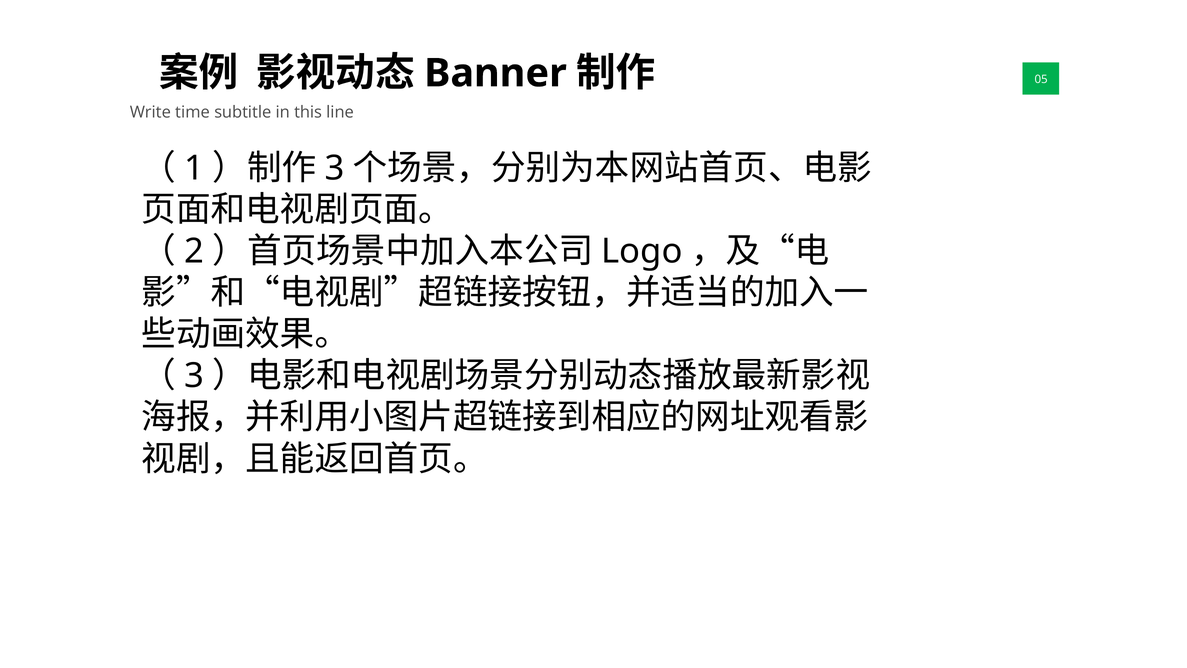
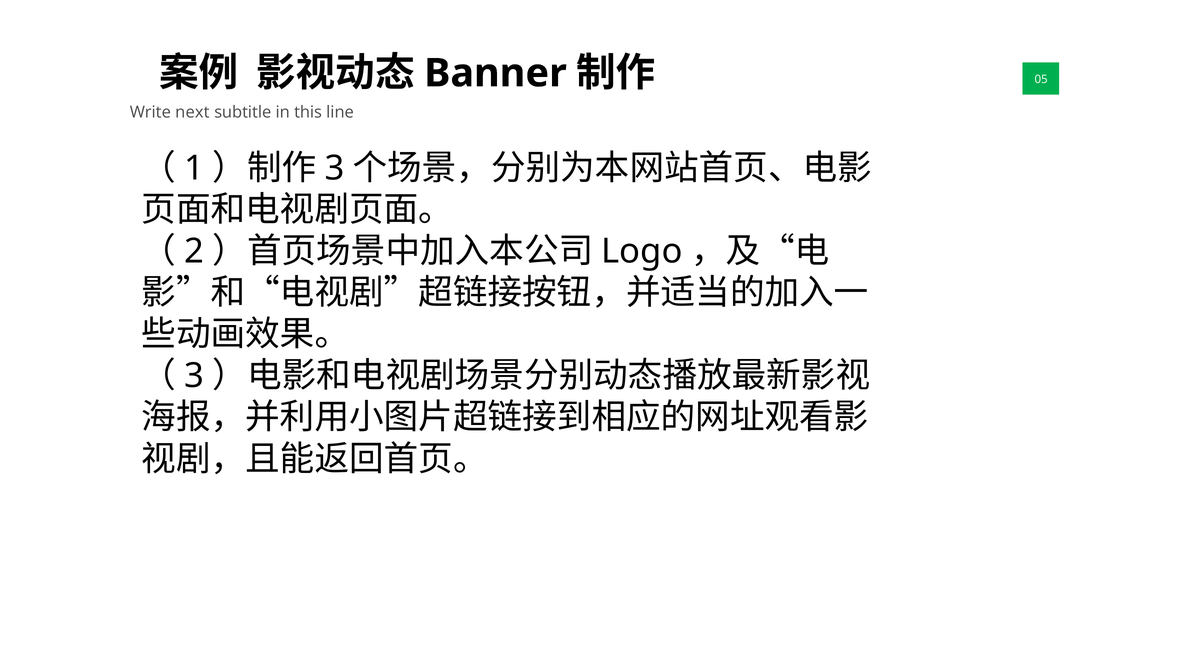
time: time -> next (192, 112)
